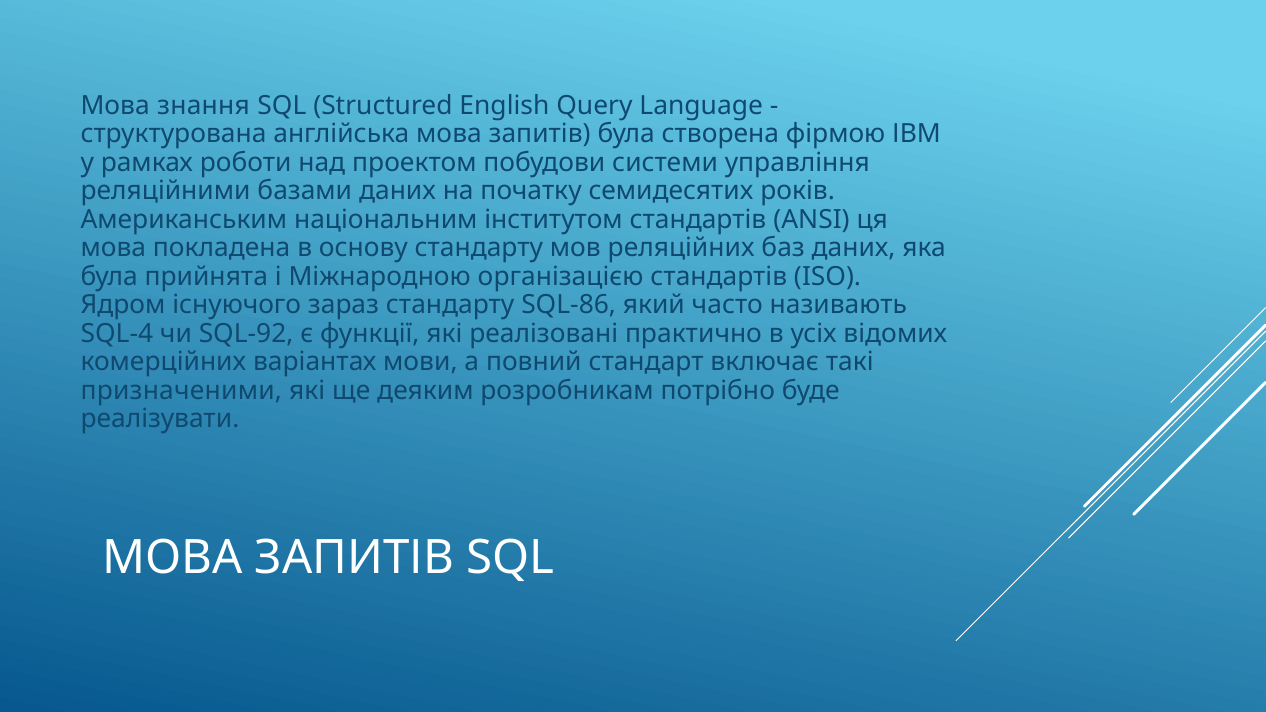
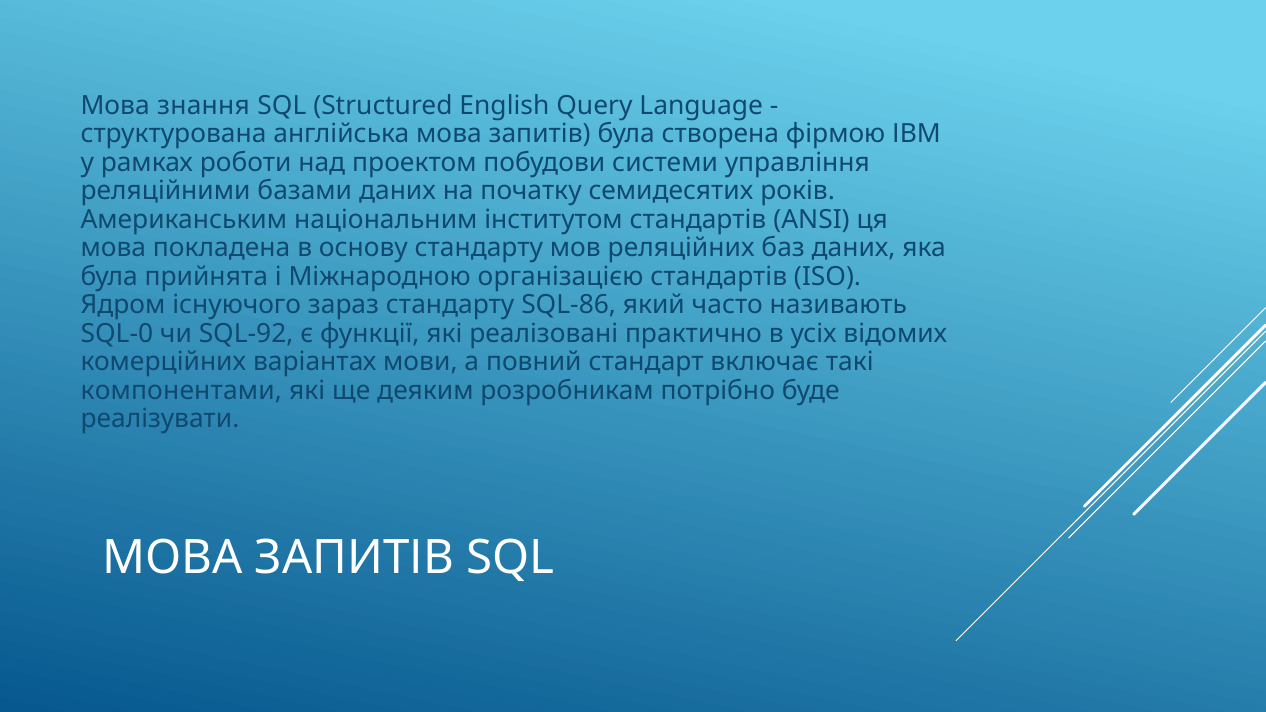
SQL-4: SQL-4 -> SQL-0 (117, 334)
призначеними: призначеними -> компонентами (181, 390)
